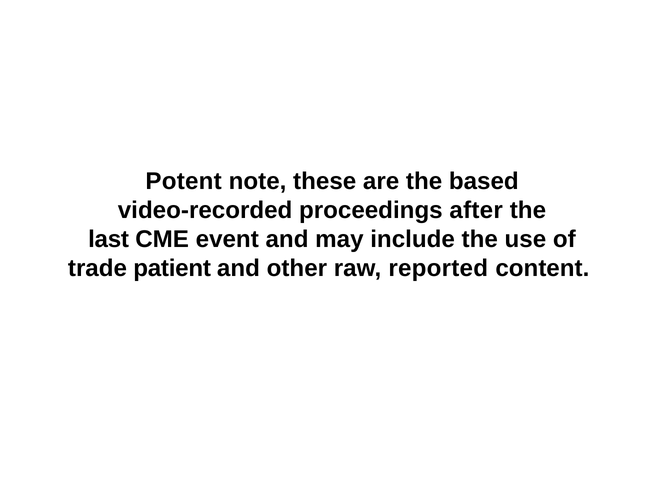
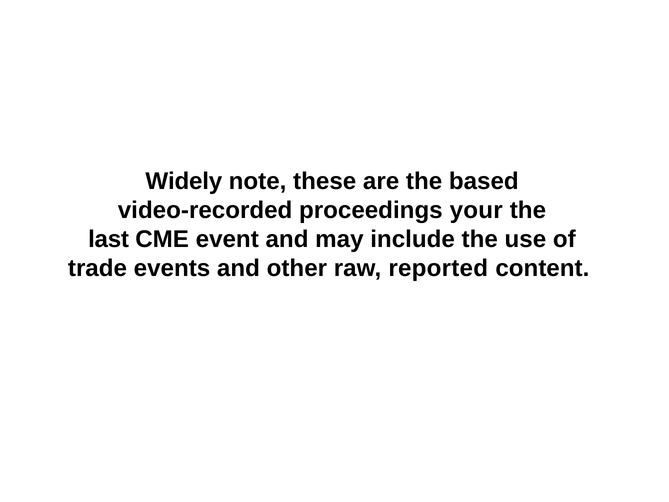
Potent: Potent -> Widely (184, 181)
after: after -> your (476, 210)
patient: patient -> events (172, 268)
